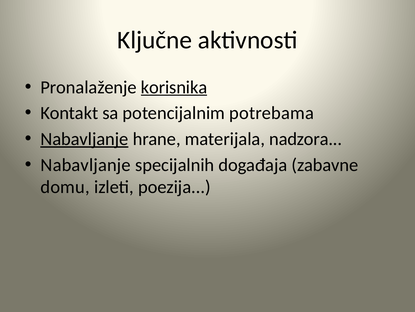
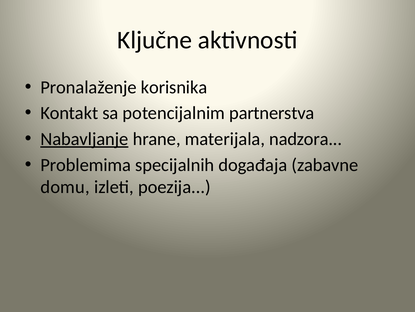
korisnika underline: present -> none (174, 87)
potrebama: potrebama -> partnerstva (272, 113)
Nabavljanje: Nabavljanje -> Problemima (86, 165)
